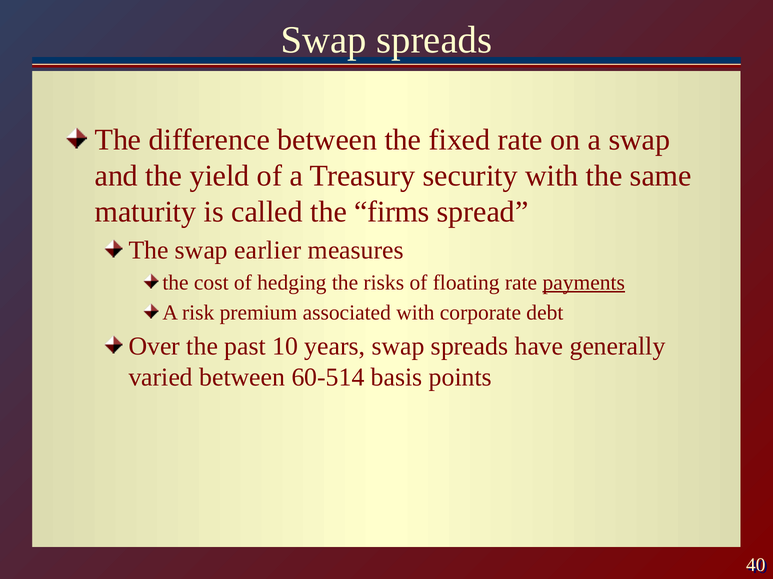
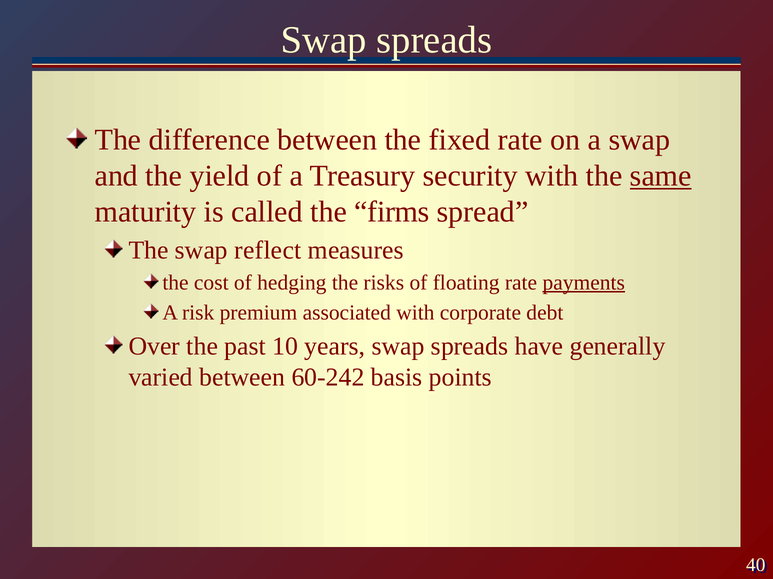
same underline: none -> present (661, 176)
earlier: earlier -> reflect (268, 251)
60-514: 60-514 -> 60-242 (328, 378)
